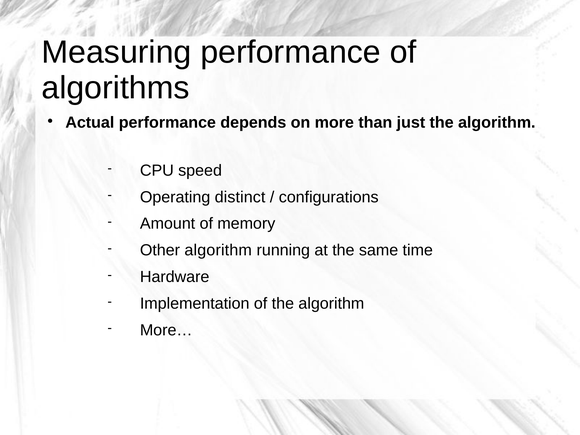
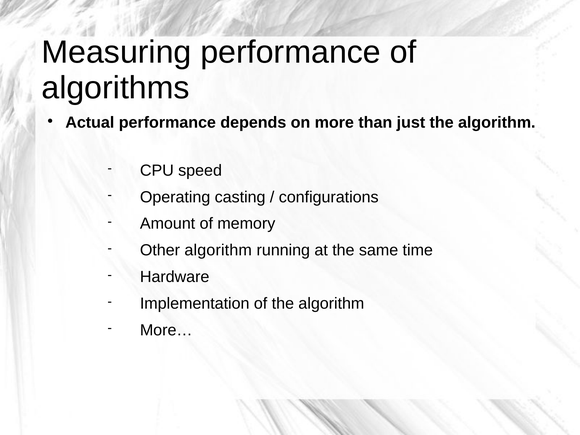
distinct: distinct -> casting (240, 197)
